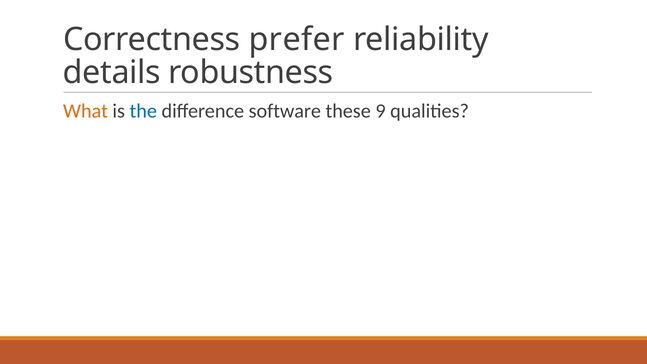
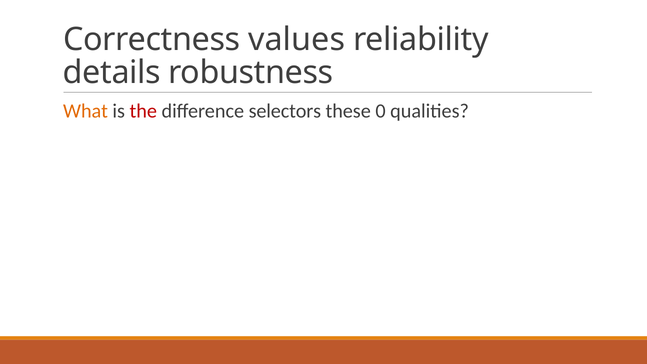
prefer: prefer -> values (297, 39)
the colour: blue -> red (143, 111)
software: software -> selectors (285, 111)
9: 9 -> 0 (380, 111)
